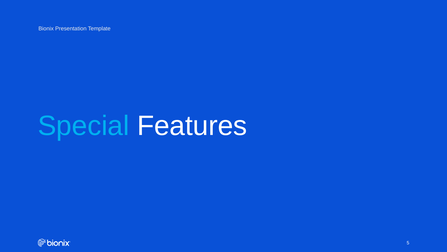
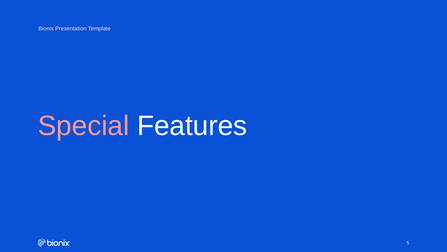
Special colour: light blue -> pink (84, 126)
